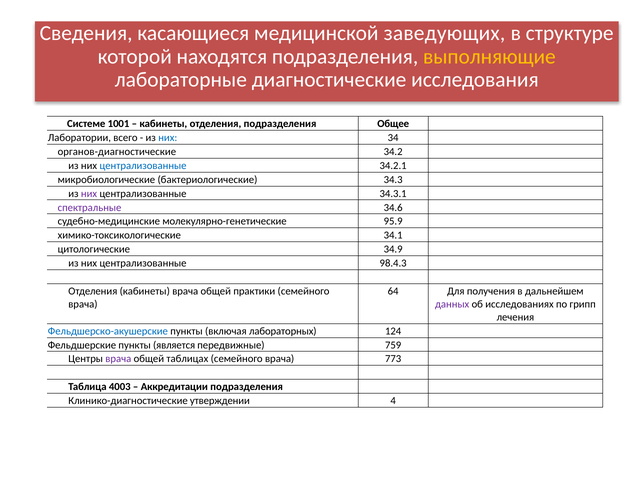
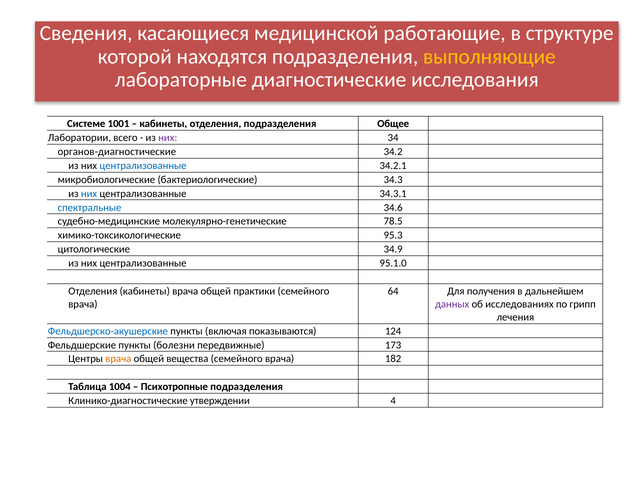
заведующих: заведующих -> работающие (445, 33)
них colour: blue -> purple (168, 138)
них colour: purple -> blue (89, 194)
спектральные colour: purple -> blue (90, 208)
95.9: 95.9 -> 78.5 (393, 222)
34.1: 34.1 -> 95.3 (393, 236)
98.4.3: 98.4.3 -> 95.1.0 (393, 264)
лабораторных: лабораторных -> показываются (283, 331)
является: является -> болезни (174, 345)
759: 759 -> 173 (393, 345)
врача colour: purple -> orange (118, 359)
таблицах: таблицах -> вещества (187, 359)
773: 773 -> 182 (393, 359)
4003: 4003 -> 1004 (120, 387)
Аккредитации: Аккредитации -> Психотропные (174, 387)
